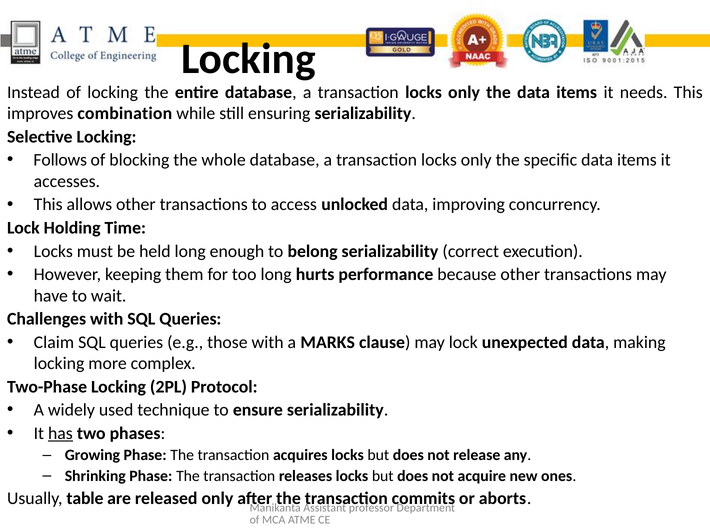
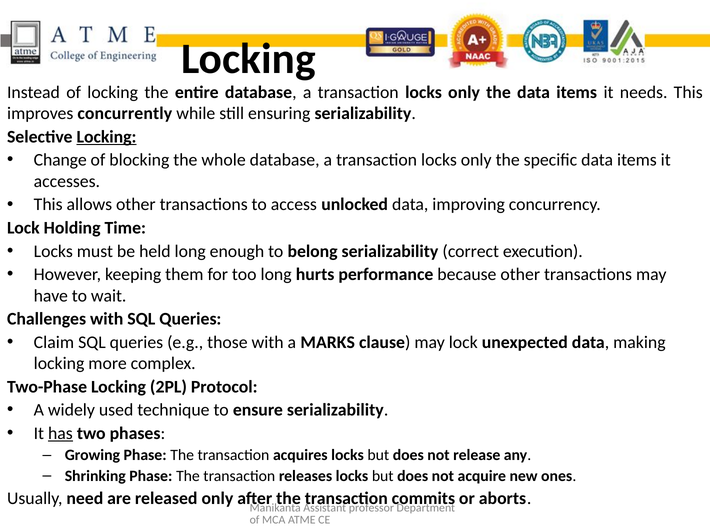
combination: combination -> concurrently (125, 114)
Locking underline: none -> present (106, 137)
Follows: Follows -> Change (60, 160)
table: table -> need (85, 499)
